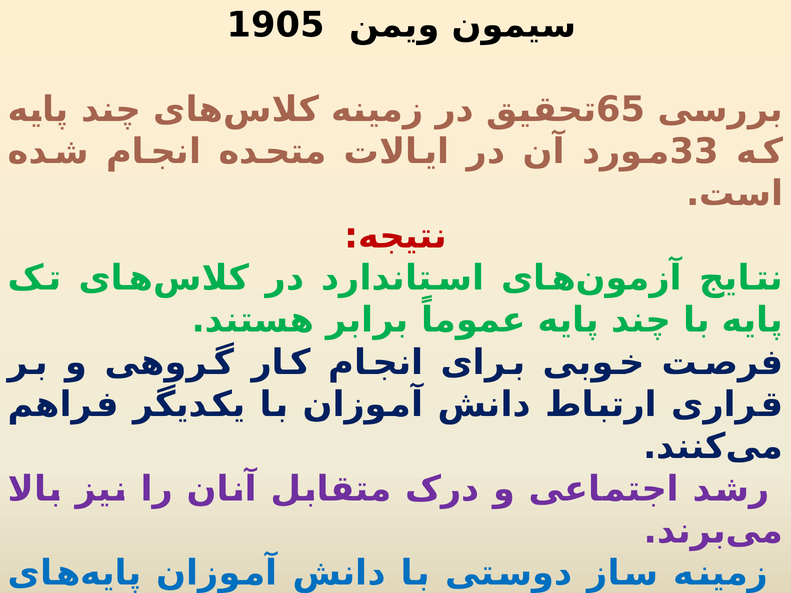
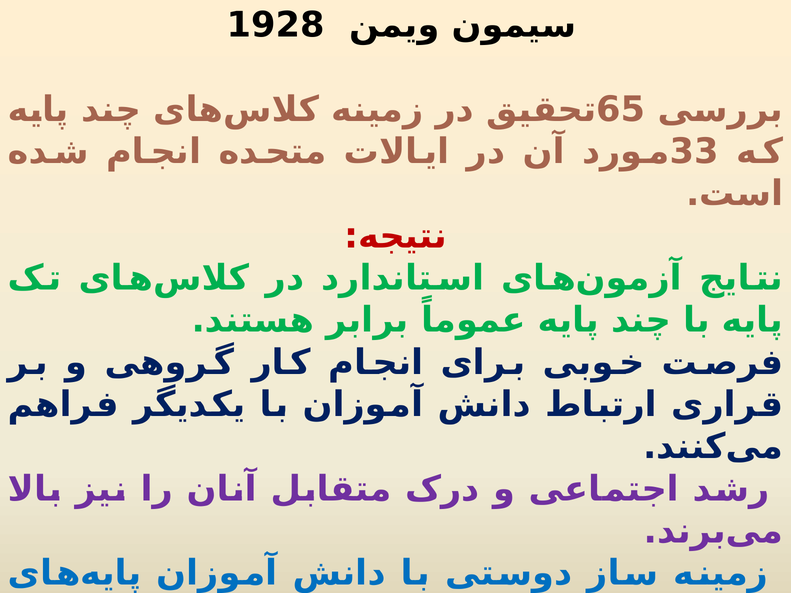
1905: 1905 -> 1928 (276, 25)
